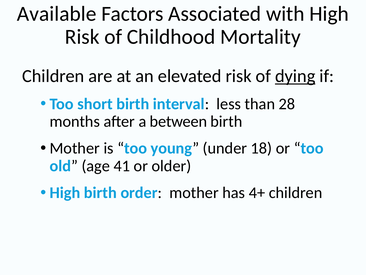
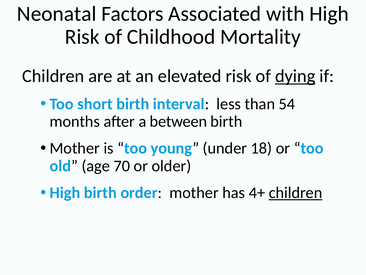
Available: Available -> Neonatal (57, 14)
28: 28 -> 54 (287, 104)
41: 41 -> 70 (122, 166)
children underline: none -> present (296, 192)
